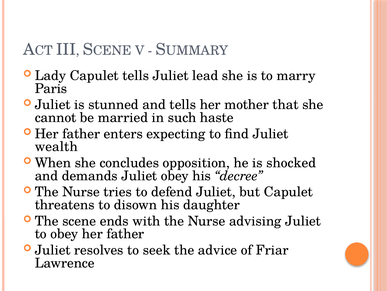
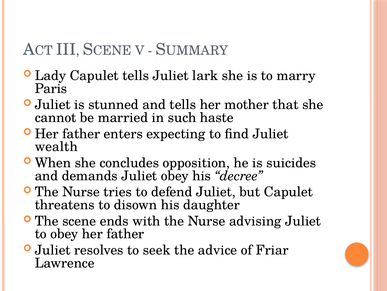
lead: lead -> lark (205, 76)
shocked: shocked -> suicides (291, 163)
